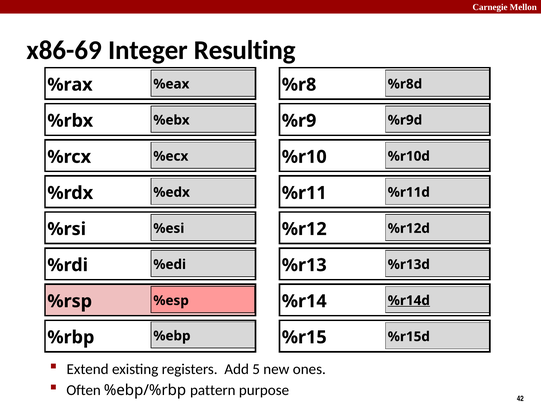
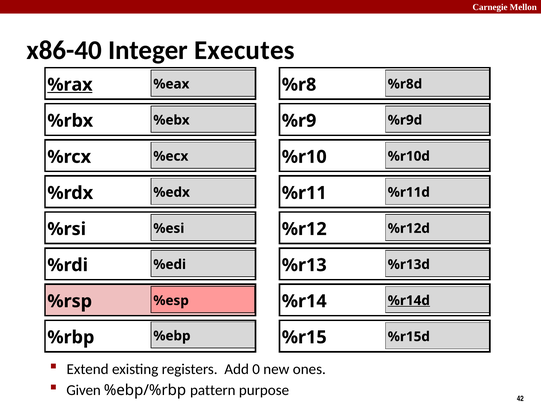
x86-69: x86-69 -> x86-40 (64, 50)
Resulting: Resulting -> Executes (244, 50)
%rax underline: none -> present (70, 85)
5: 5 -> 0 (256, 369)
Often: Often -> Given (84, 390)
